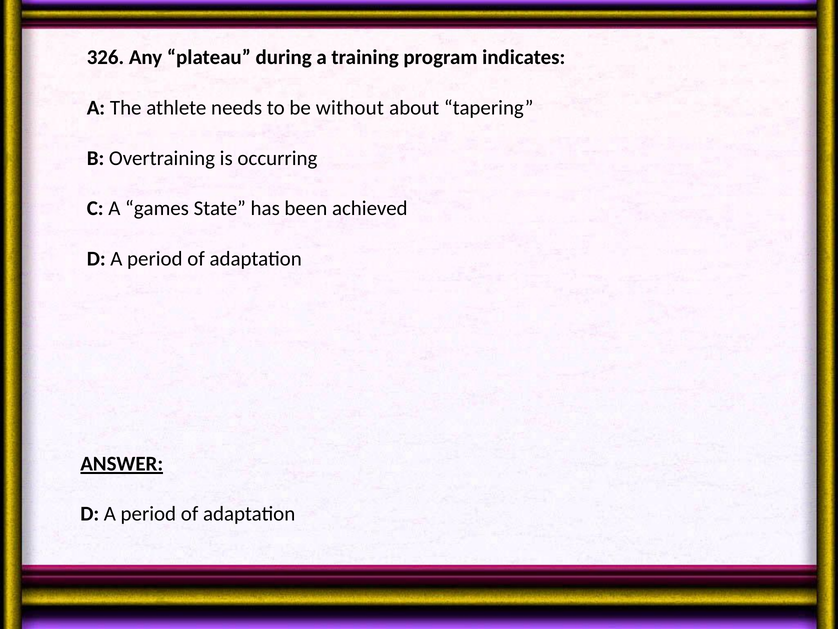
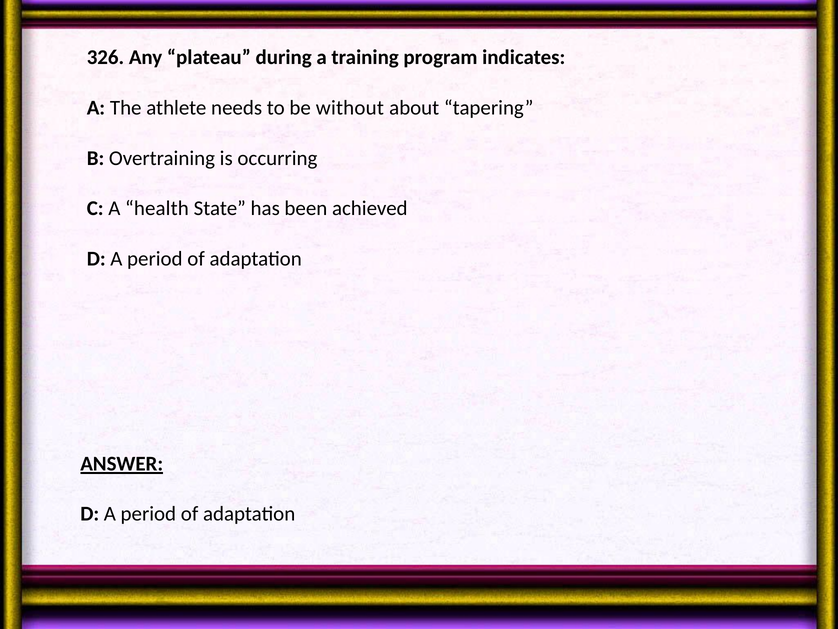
games: games -> health (157, 208)
